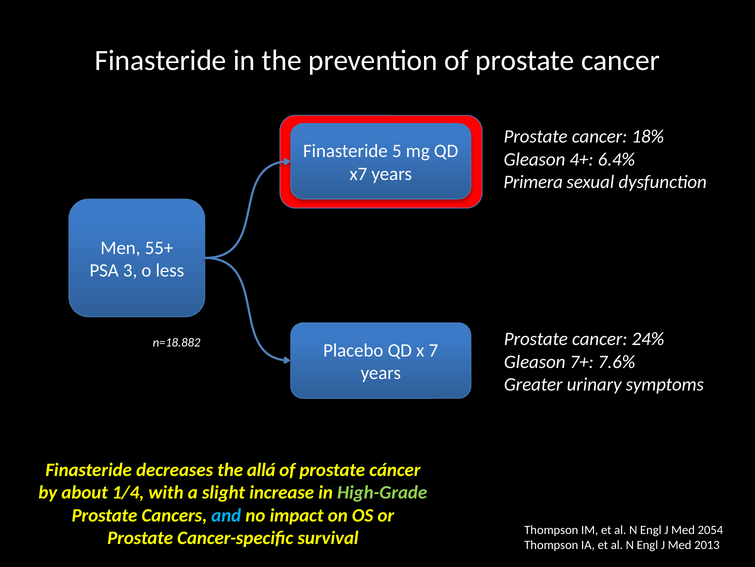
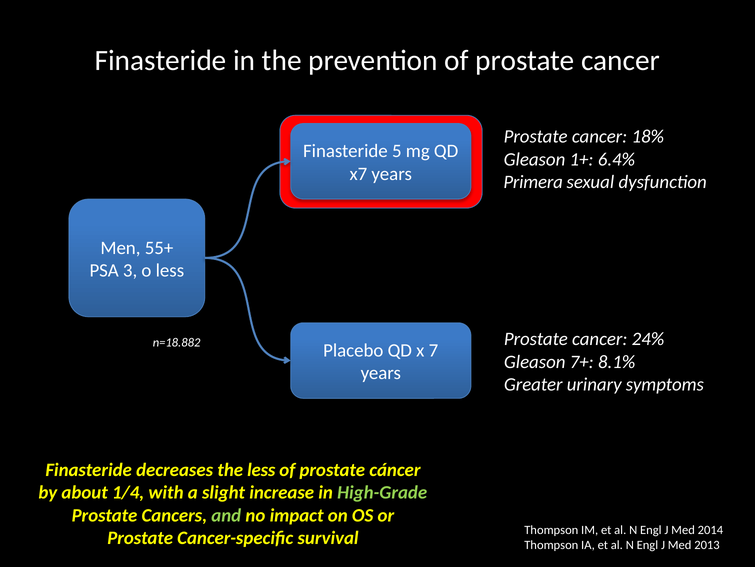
4+: 4+ -> 1+ (582, 159)
7.6%: 7.6% -> 8.1% (617, 361)
the allá: allá -> less (261, 469)
and colour: light blue -> light green (226, 515)
2054: 2054 -> 2014 (710, 529)
